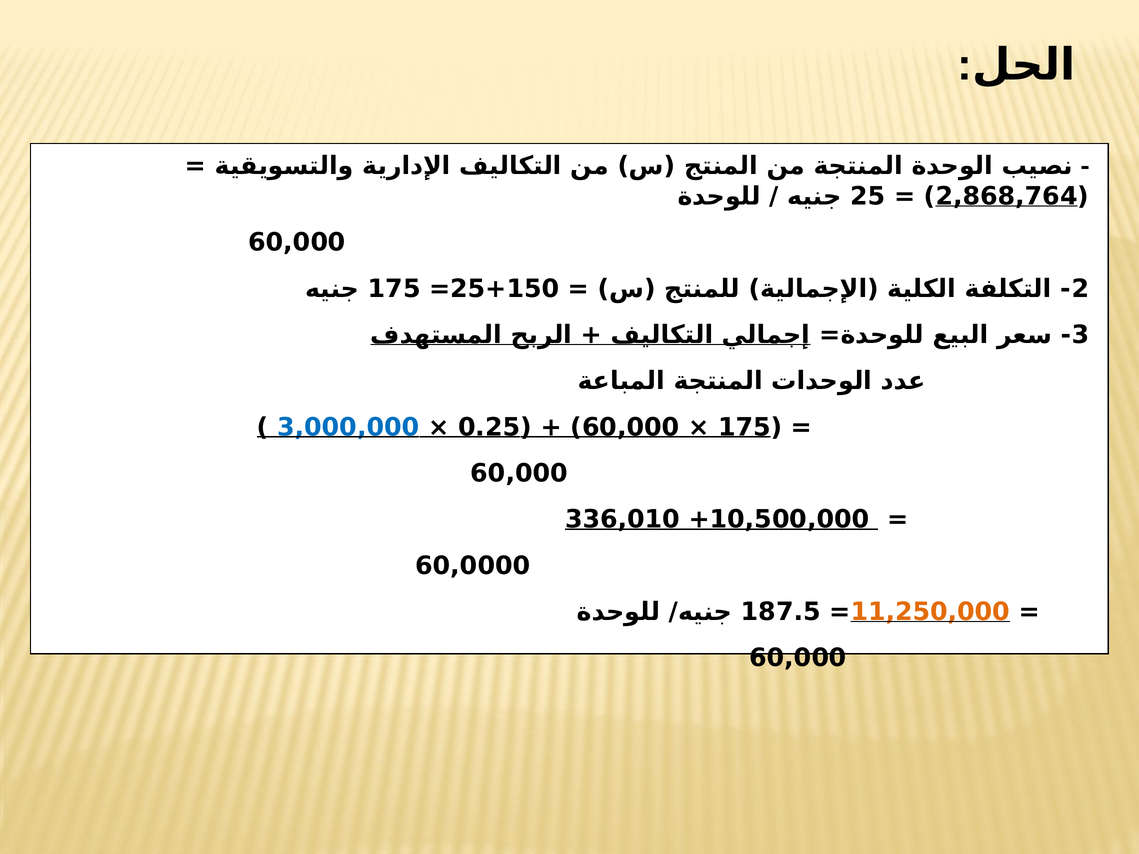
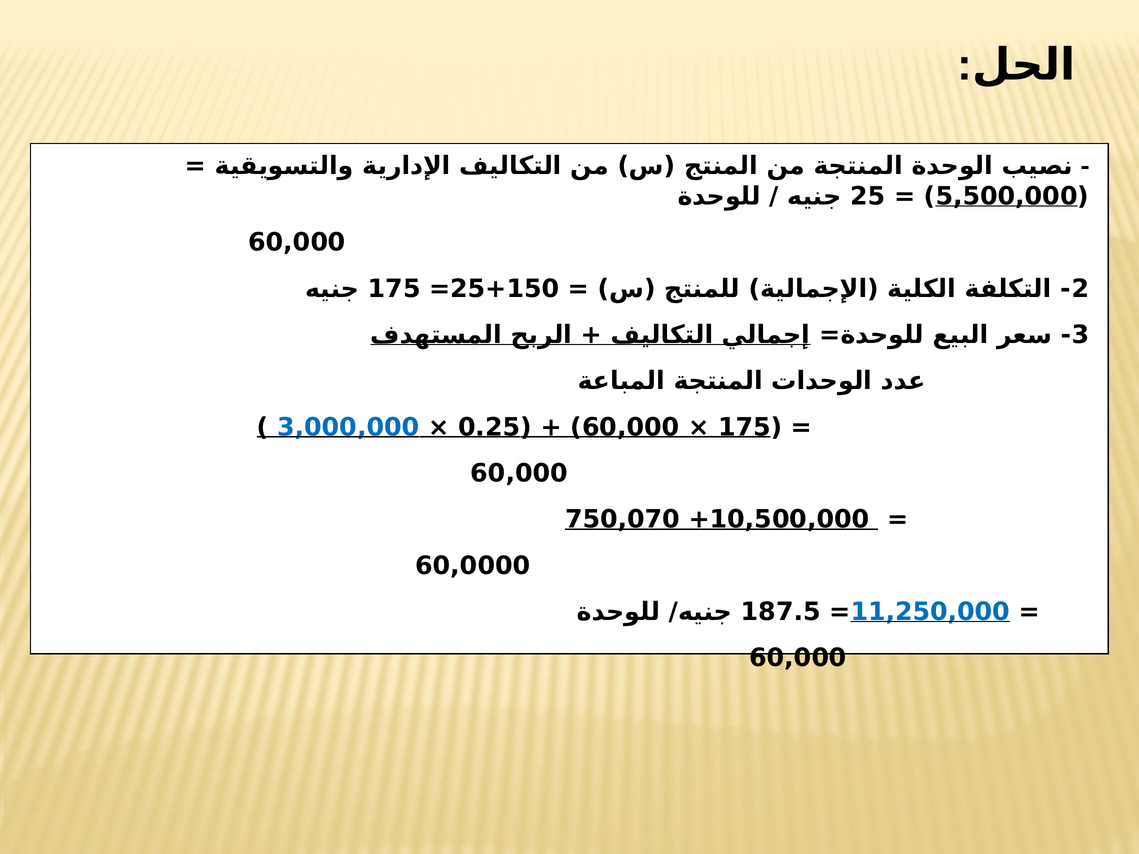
2,868,764: 2,868,764 -> 5,500,000 (1007, 196)
336,010: 336,010 -> 750,070 (623, 520)
11,250,000 colour: orange -> blue (930, 612)
